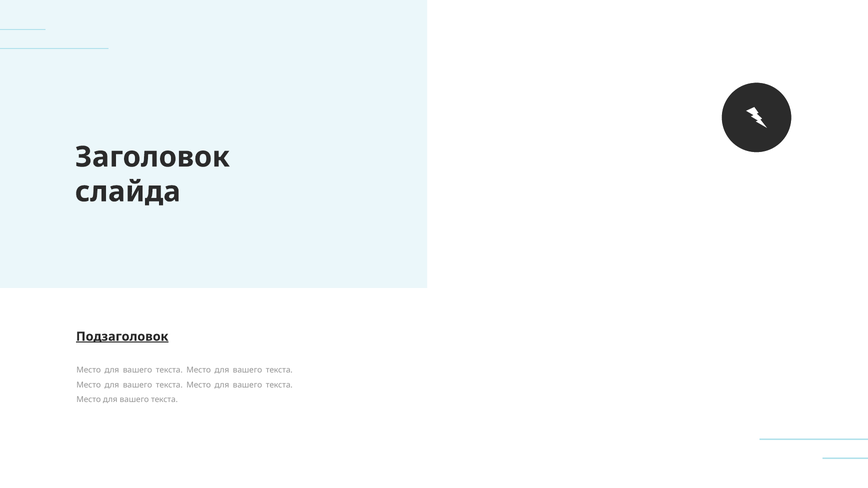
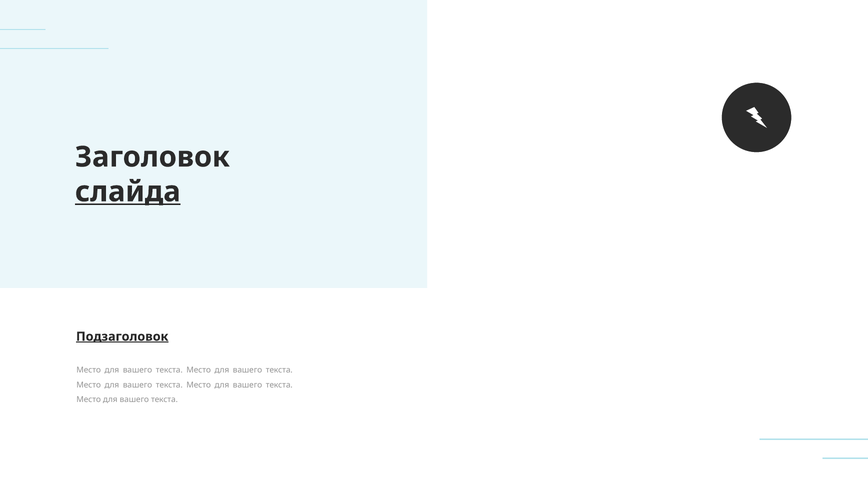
слайда underline: none -> present (128, 192)
